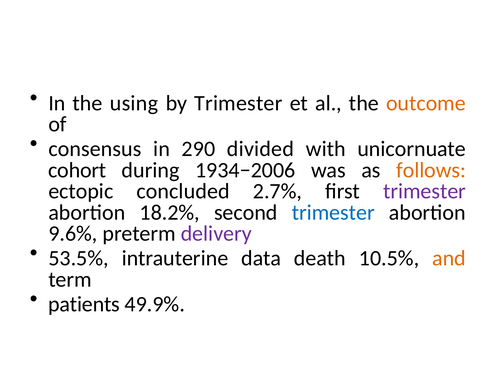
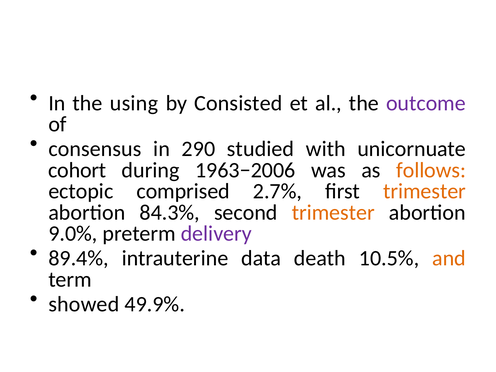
by Trimester: Trimester -> Consisted (238, 103)
outcome colour: orange -> purple (426, 103)
divided: divided -> studied (261, 149)
1934−2006: 1934−2006 -> 1963−2006 (245, 170)
concluded: concluded -> comprised (183, 191)
trimester colour: purple -> orange (425, 191)
18.2%: 18.2% -> 84.3% (170, 213)
trimester colour: blue -> orange (333, 213)
9.6%: 9.6% -> 9.0% (73, 234)
53.5%: 53.5% -> 89.4% (79, 258)
patients: patients -> showed (84, 304)
